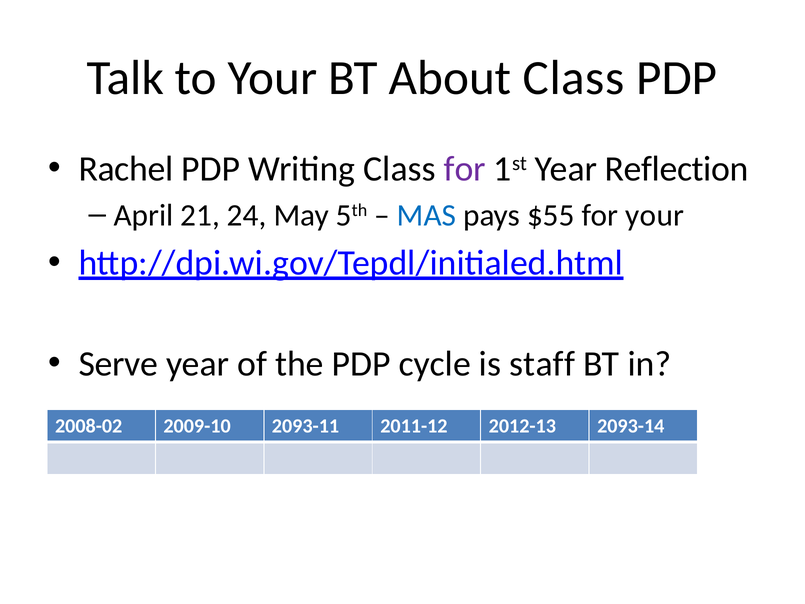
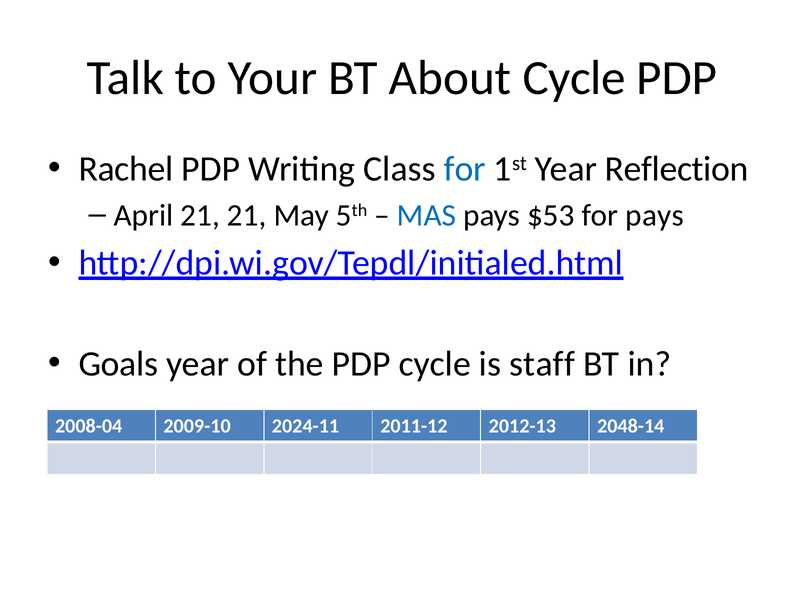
About Class: Class -> Cycle (574, 78)
for colour: purple -> blue (465, 169)
21 24: 24 -> 21 (247, 215)
$55: $55 -> $53 (551, 215)
for your: your -> pays (655, 215)
Serve: Serve -> Goals (118, 364)
2008-02: 2008-02 -> 2008-04 (89, 426)
2093-11: 2093-11 -> 2024-11 (305, 426)
2093-14: 2093-14 -> 2048-14 (631, 426)
